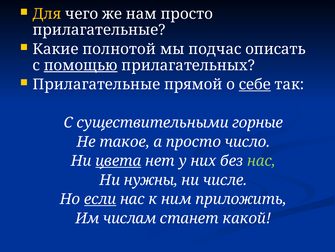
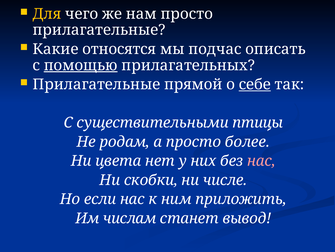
полнотой: полнотой -> относятся (119, 49)
горные: горные -> птицы (258, 122)
такое: такое -> родам (125, 141)
число: число -> более (247, 141)
цвета underline: present -> none (118, 160)
нас colour: light green -> pink (261, 160)
нужны: нужны -> скобки (151, 180)
если underline: present -> none (100, 199)
какой: какой -> вывод (247, 218)
